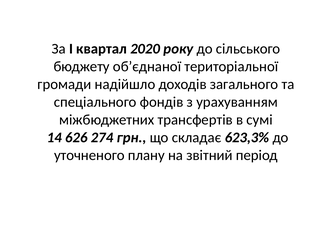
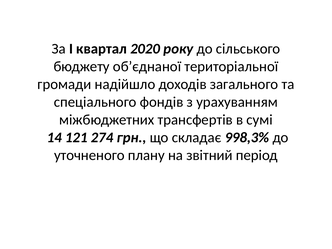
626: 626 -> 121 (76, 137)
623,3%: 623,3% -> 998,3% (247, 137)
